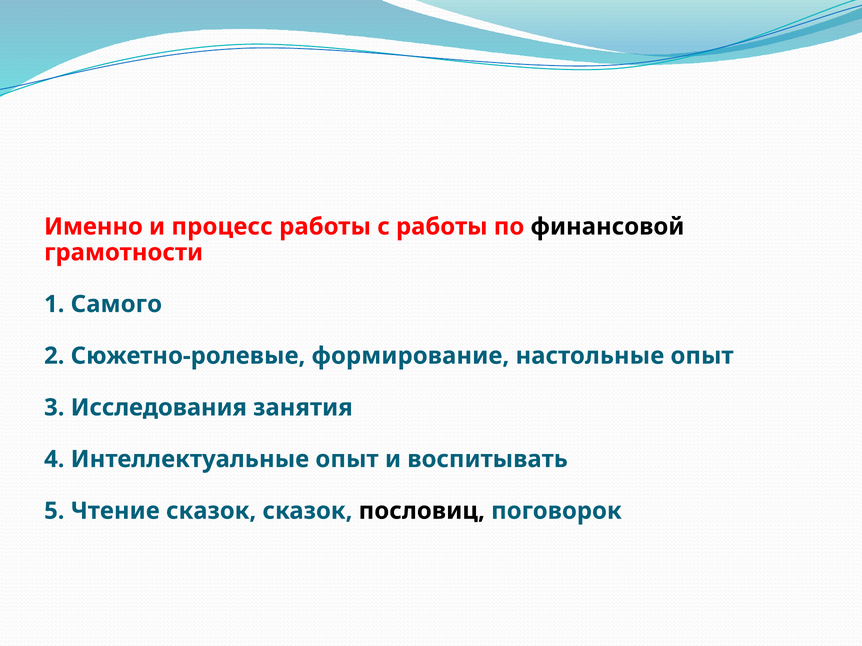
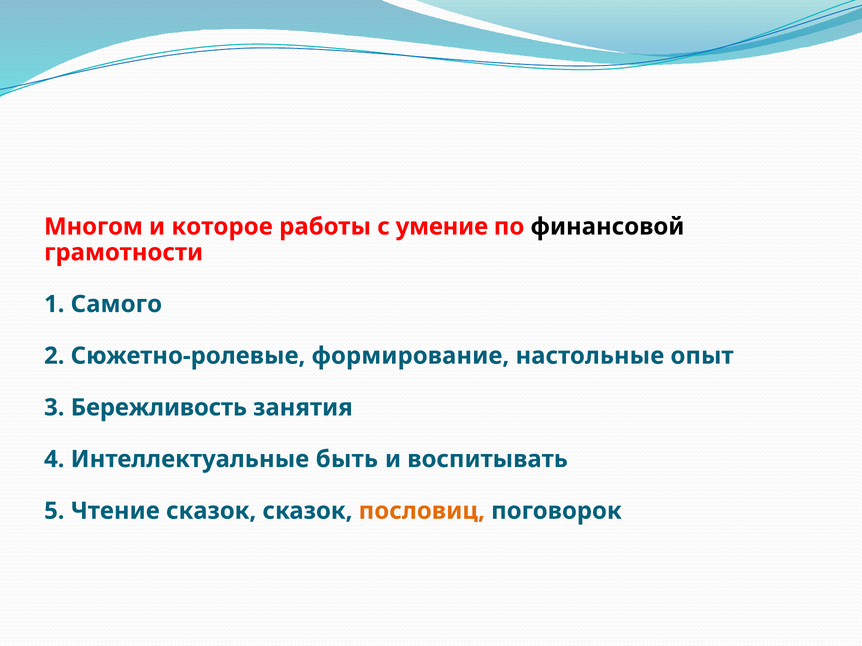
Именно: Именно -> Многом (93, 227)
процесс: процесс -> которое (222, 227)
с работы: работы -> умение (442, 227)
Исследования: Исследования -> Бережливость (159, 408)
Интеллектуальные опыт: опыт -> быть (347, 460)
пословиц colour: black -> orange (422, 511)
